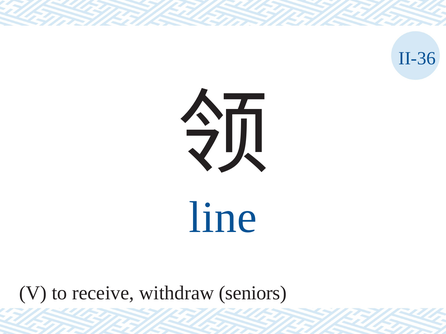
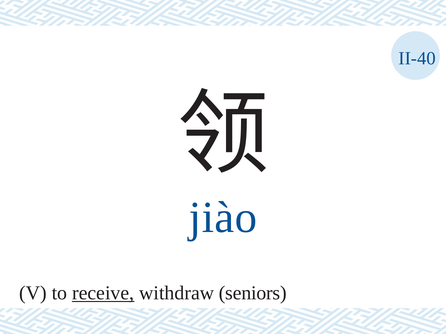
II-36: II-36 -> II-40 (417, 58)
line: line -> jiào (223, 218)
receive underline: none -> present (103, 293)
